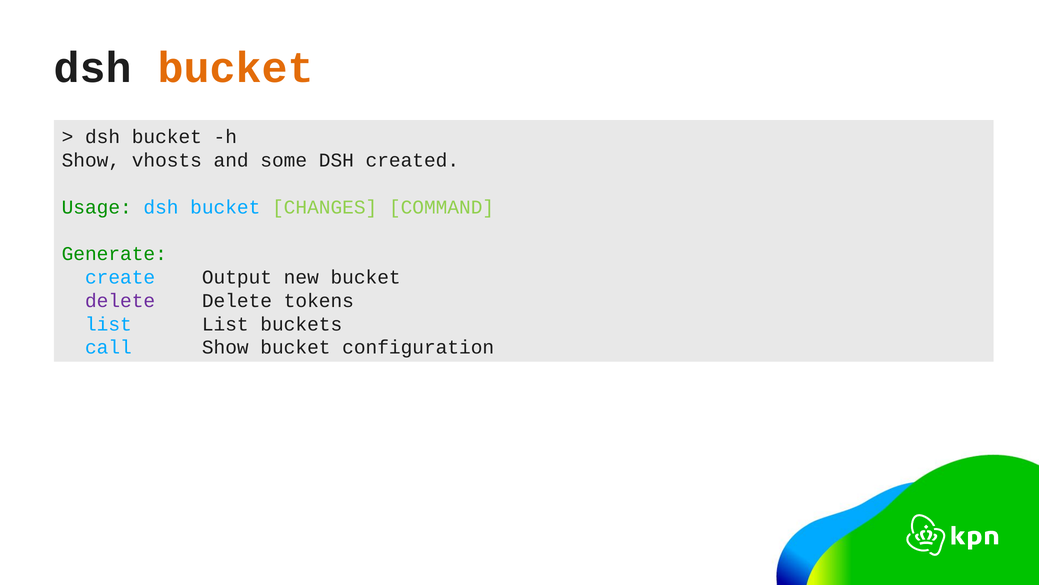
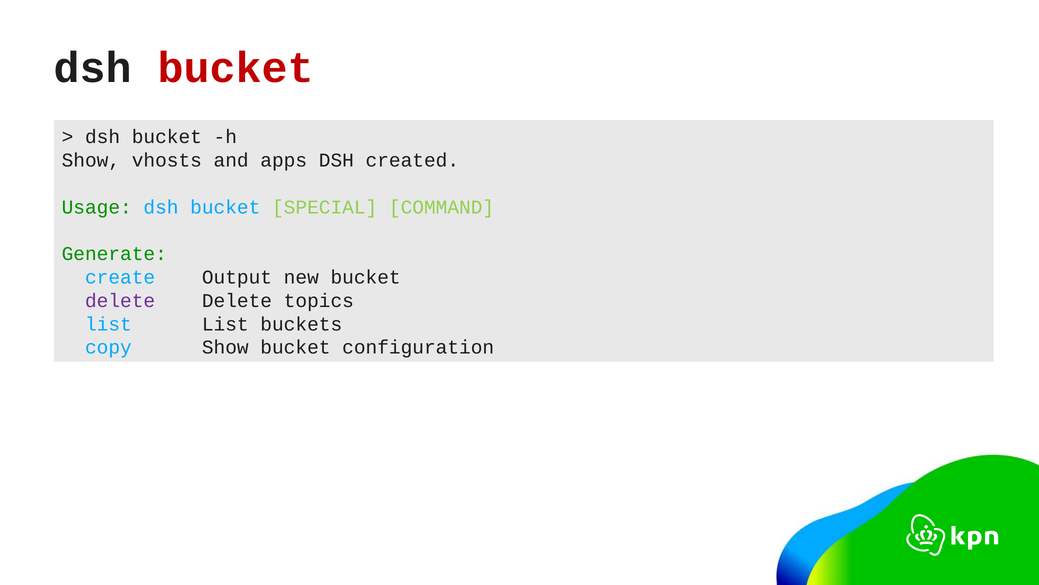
bucket colour: orange -> red (236, 68)
some: some -> apps (284, 160)
CHANGES: CHANGES -> SPECIAL (325, 207)
tokens: tokens -> topics (319, 300)
call: call -> copy (108, 347)
